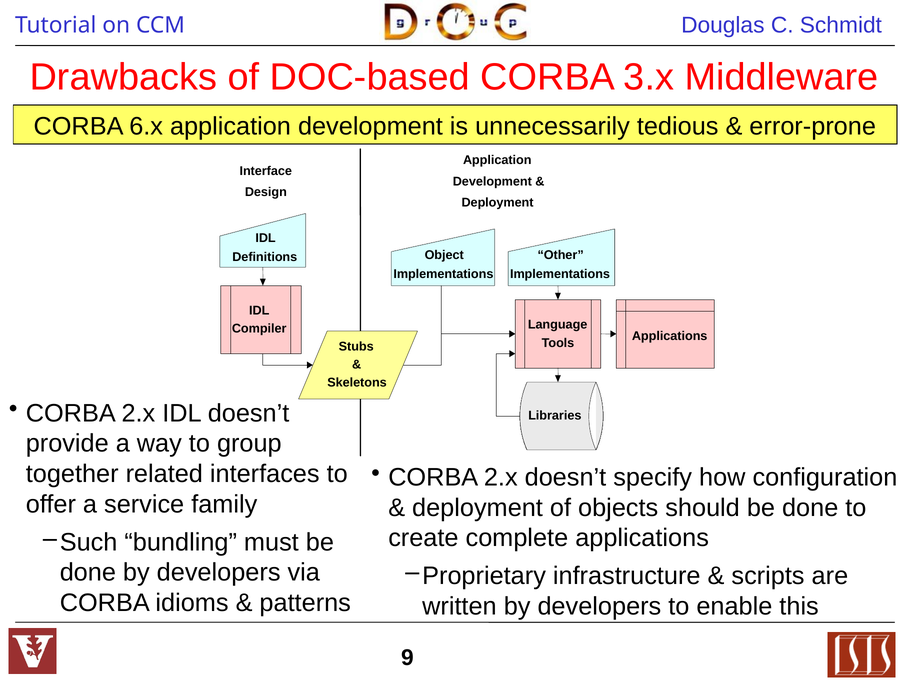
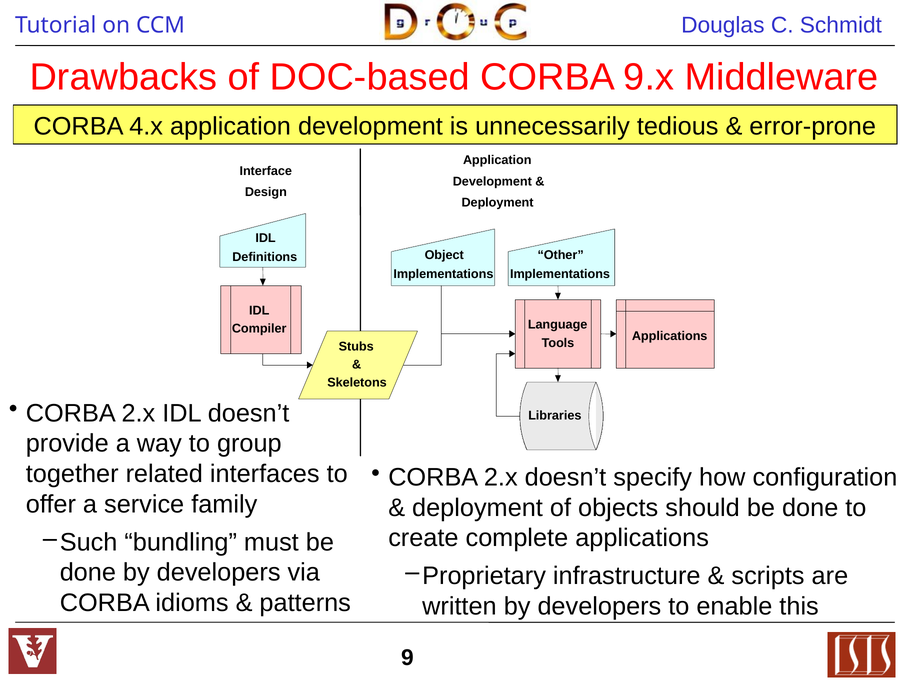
3.x: 3.x -> 9.x (649, 77)
6.x: 6.x -> 4.x (146, 126)
